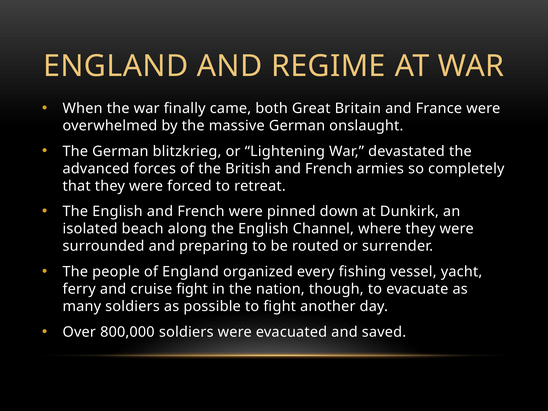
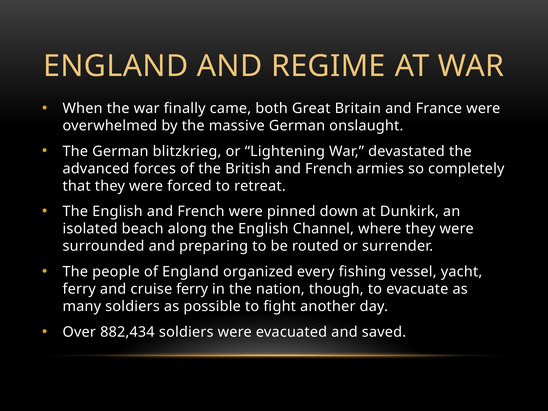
cruise fight: fight -> ferry (192, 289)
800,000: 800,000 -> 882,434 (127, 332)
